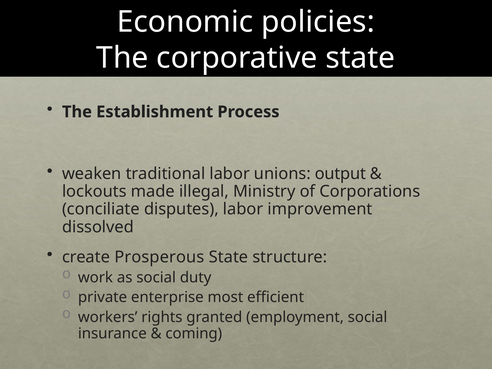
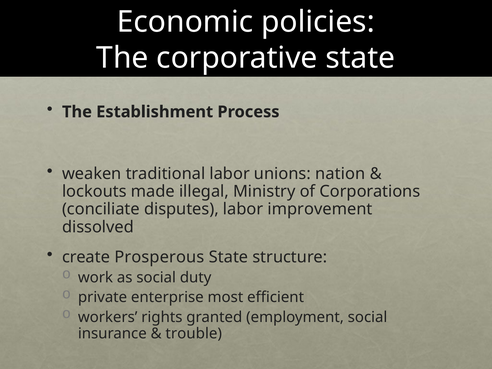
output: output -> nation (340, 174)
coming: coming -> trouble (194, 333)
